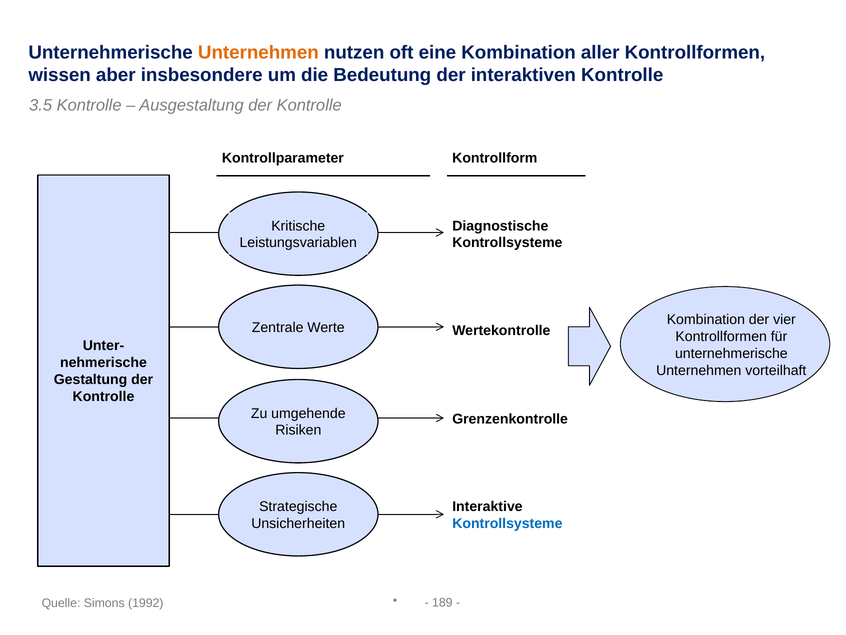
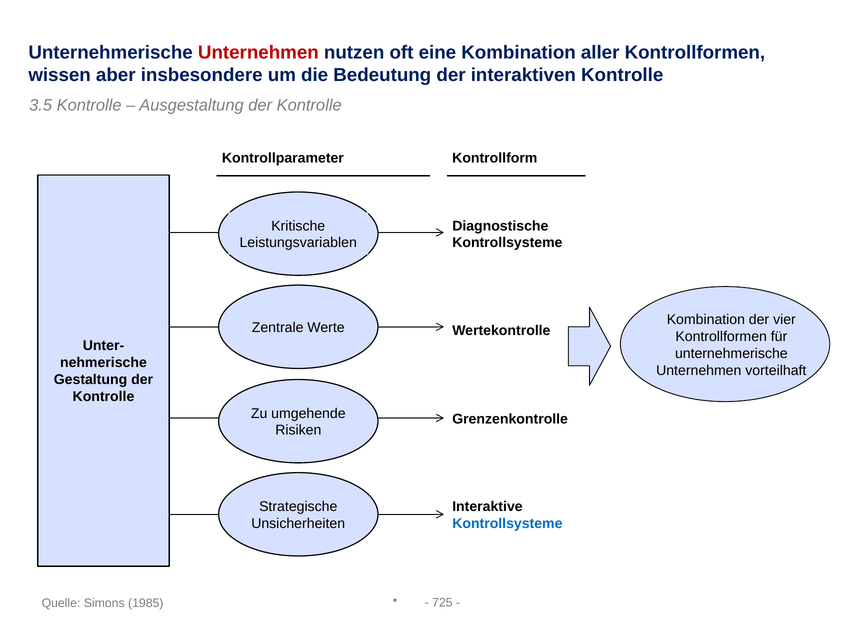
Unternehmen colour: orange -> red (258, 52)
189: 189 -> 725 (442, 602)
1992: 1992 -> 1985 (146, 603)
